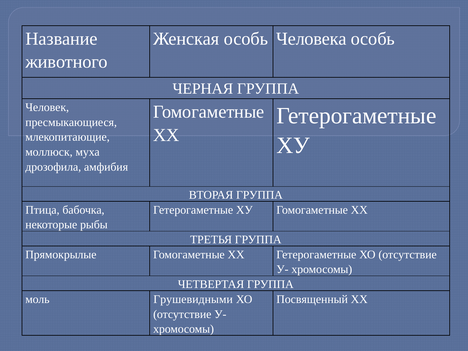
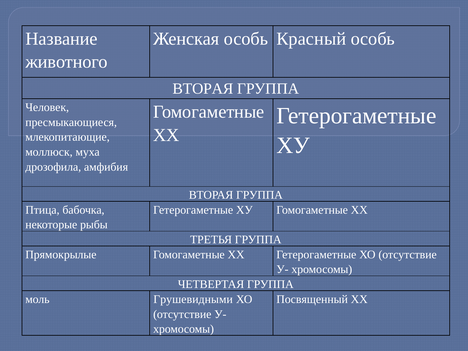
Человека: Человека -> Красный (311, 39)
ЧЕРНАЯ: ЧЕРНАЯ -> ВТОРАЯ (203, 89)
